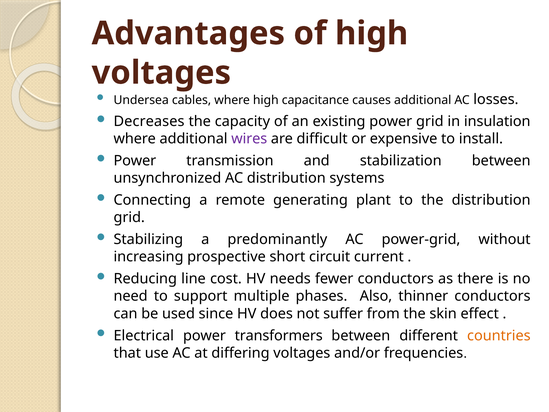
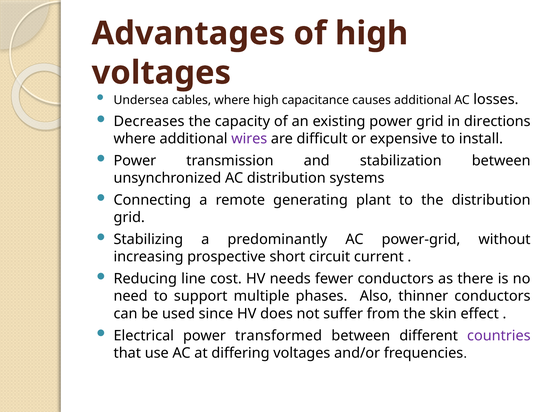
insulation: insulation -> directions (497, 121)
transformers: transformers -> transformed (279, 335)
countries colour: orange -> purple (499, 335)
